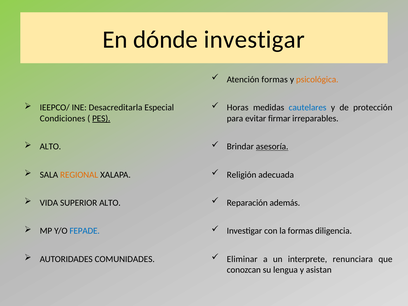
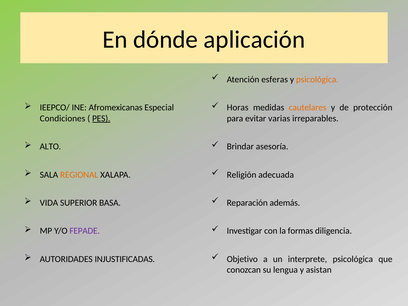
dónde investigar: investigar -> aplicación (254, 39)
Atención formas: formas -> esferas (275, 80)
Desacreditarla: Desacreditarla -> Afromexicanas (116, 108)
cautelares colour: blue -> orange (308, 108)
firmar: firmar -> varias (279, 118)
asesoría underline: present -> none (272, 147)
SUPERIOR ALTO: ALTO -> BASA (110, 203)
FEPADE colour: blue -> purple (85, 231)
COMUNIDADES: COMUNIDADES -> INJUSTIFICADAS (125, 259)
Eliminar: Eliminar -> Objetivo (242, 259)
interprete renunciara: renunciara -> psicológica (353, 259)
